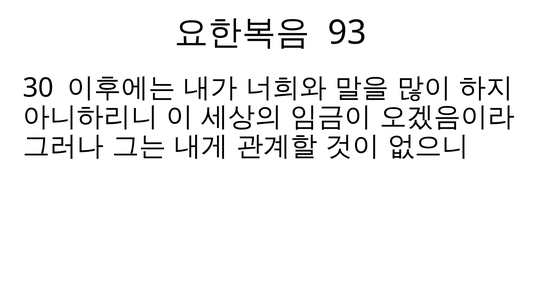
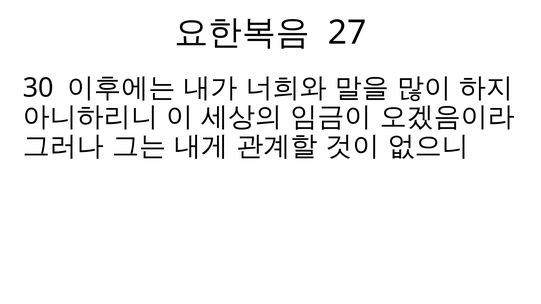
93: 93 -> 27 (347, 33)
